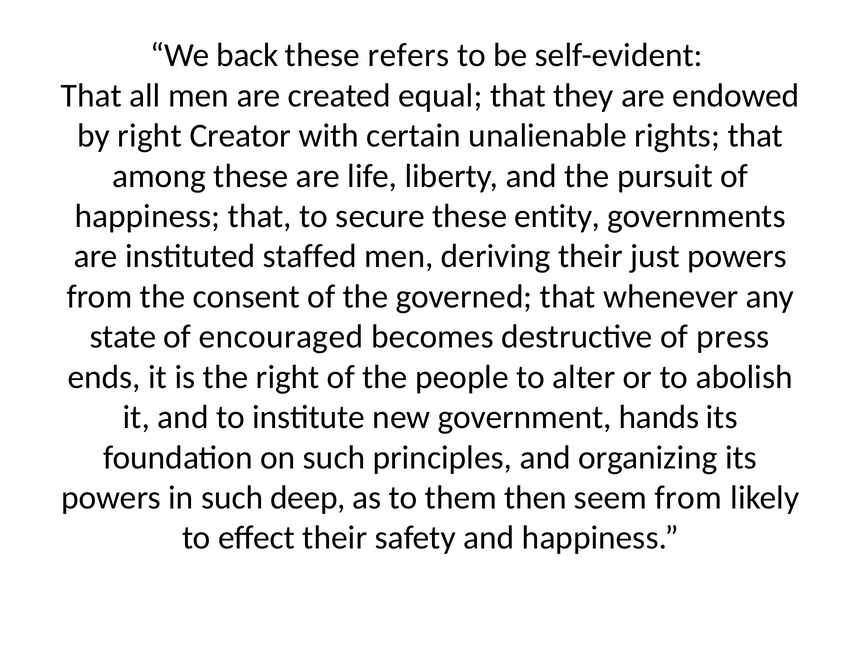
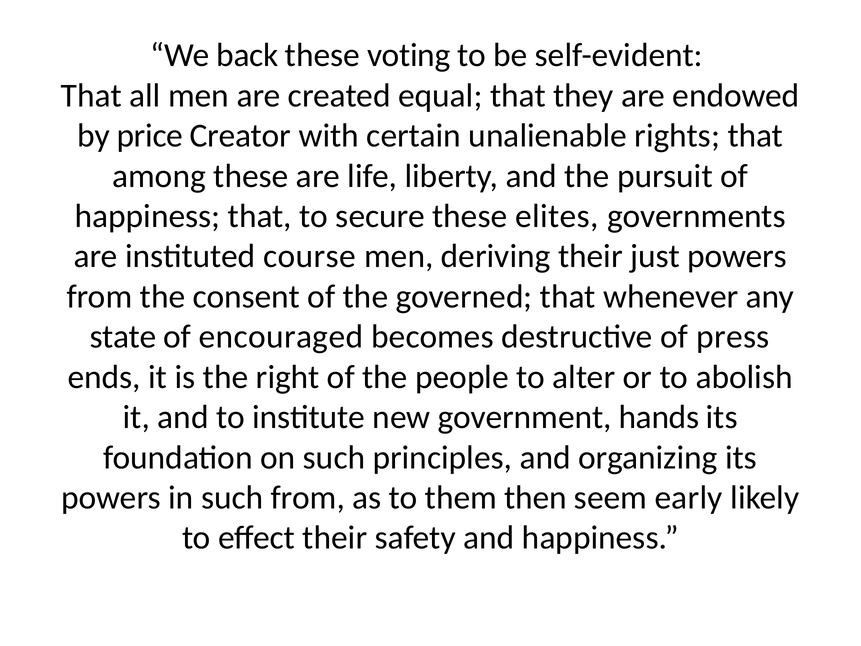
refers: refers -> voting (409, 55)
by right: right -> price (150, 136)
entity: entity -> elites (557, 216)
staffed: staffed -> course (310, 256)
such deep: deep -> from (308, 498)
seem from: from -> early (689, 498)
